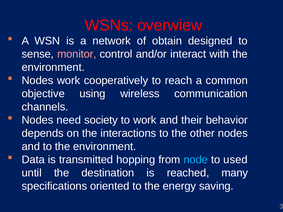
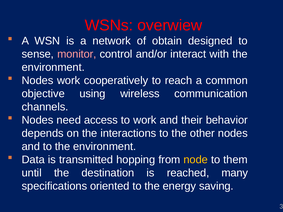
society: society -> access (101, 120)
node colour: light blue -> yellow (196, 160)
used: used -> them (236, 160)
